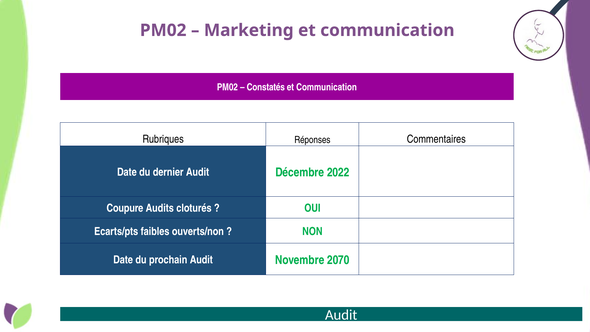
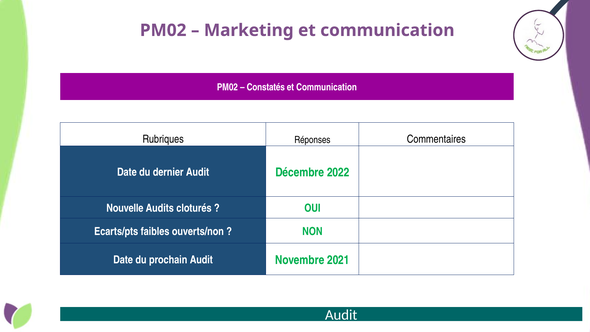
Coupure: Coupure -> Nouvelle (125, 208)
2070: 2070 -> 2021 (338, 260)
